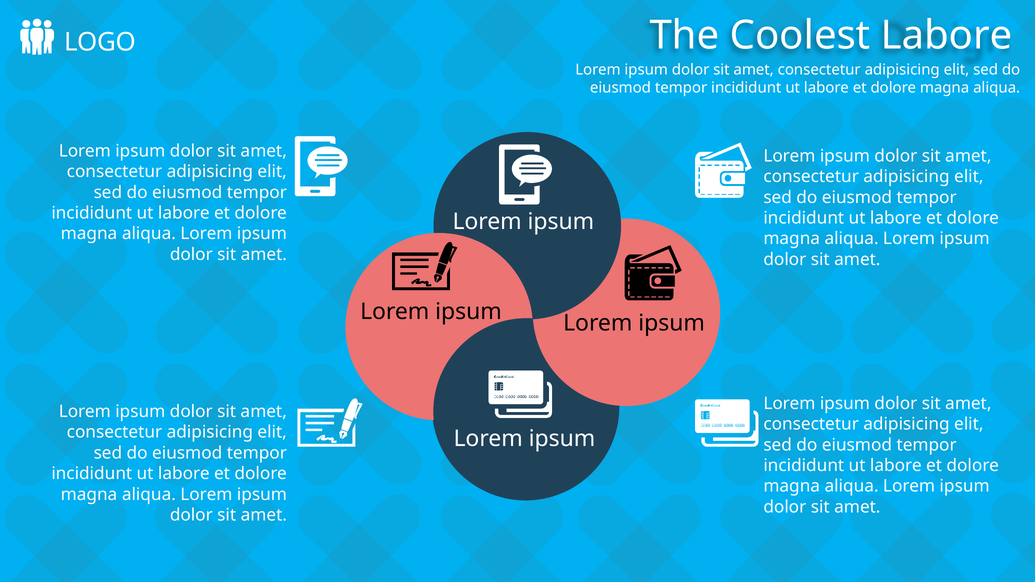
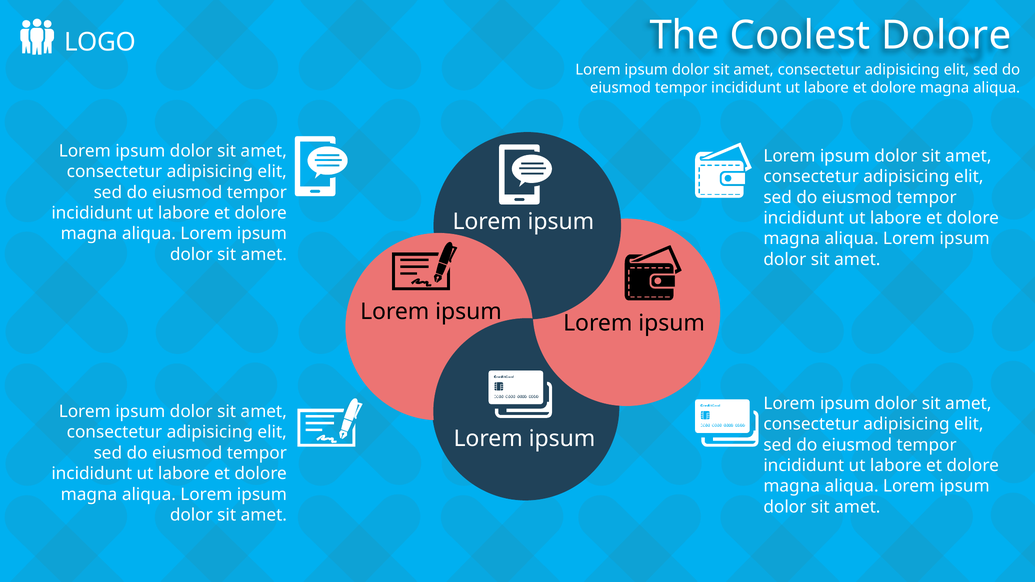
Coolest Labore: Labore -> Dolore (946, 36)
